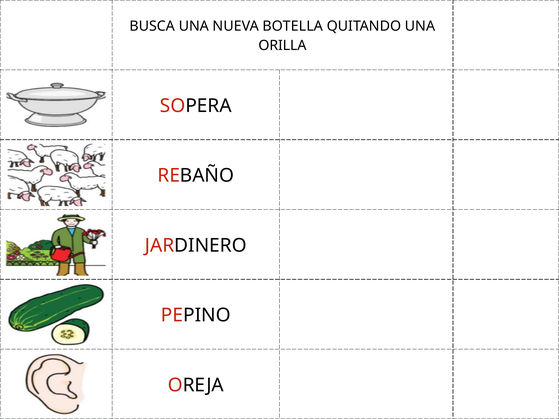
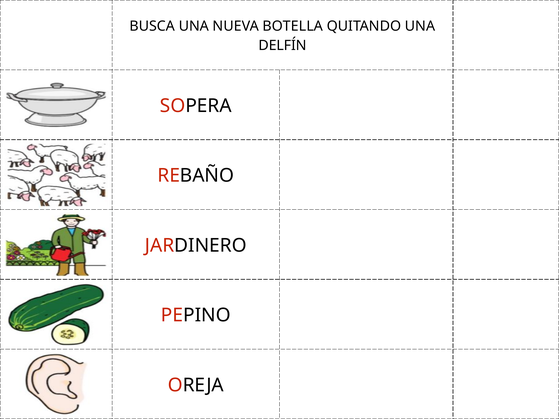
ORILLA: ORILLA -> DELFÍN (283, 45)
